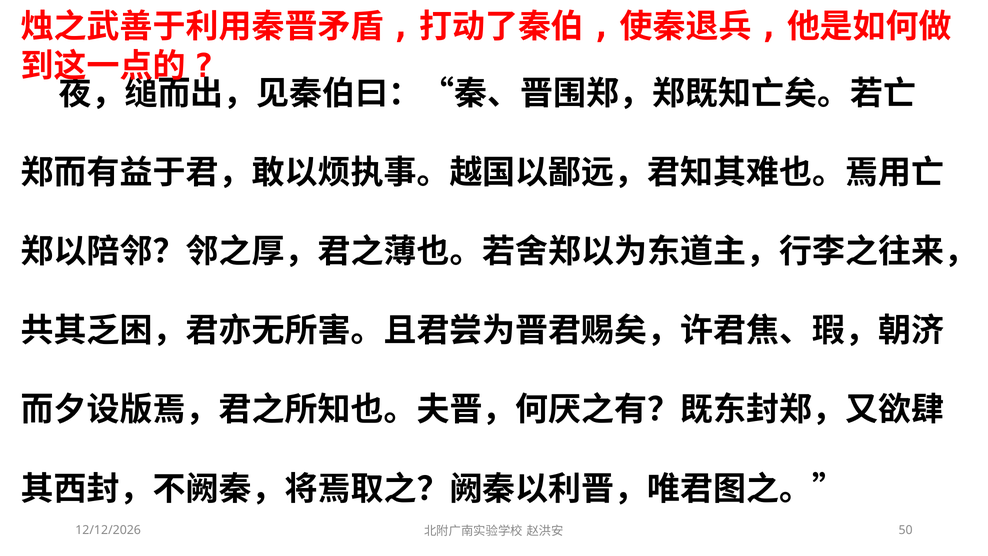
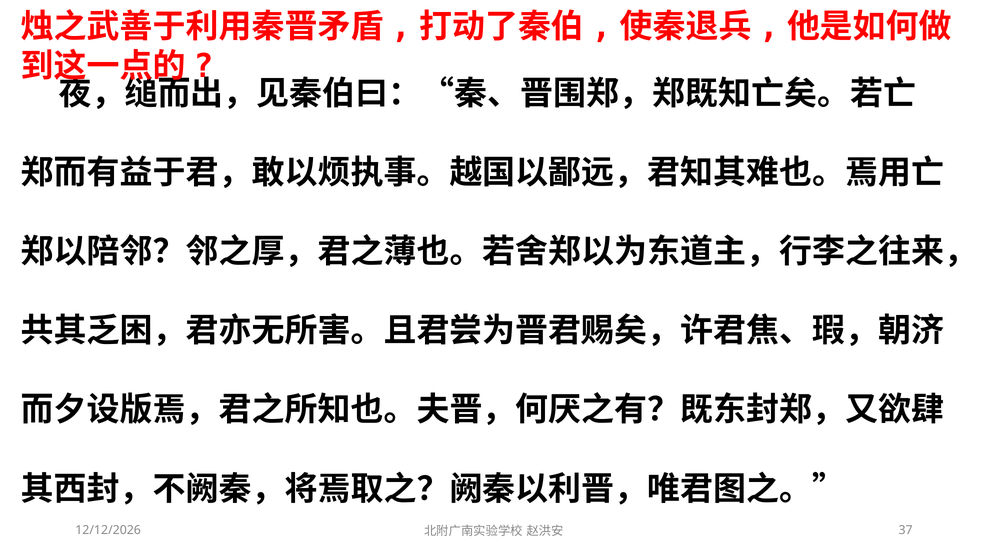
50: 50 -> 37 (906, 530)
